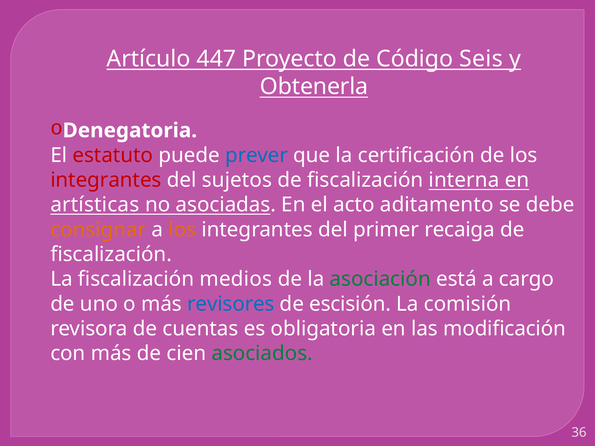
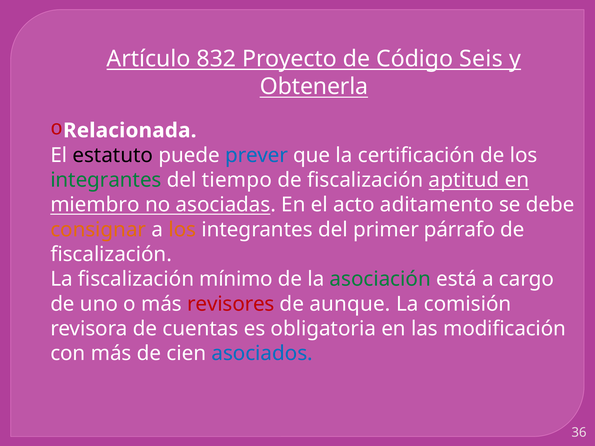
447: 447 -> 832 (216, 59)
Denegatoria: Denegatoria -> Relacionada (130, 131)
estatuto colour: red -> black (113, 155)
integrantes colour: red -> green (106, 180)
sujetos: sujetos -> tiempo (237, 180)
interna: interna -> aptitud (464, 180)
artísticas: artísticas -> miembro (95, 205)
recaiga: recaiga -> párrafo (460, 230)
medios: medios -> mínimo (236, 279)
revisores colour: blue -> red (231, 304)
escisión: escisión -> aunque (350, 304)
asociados colour: green -> blue (262, 354)
